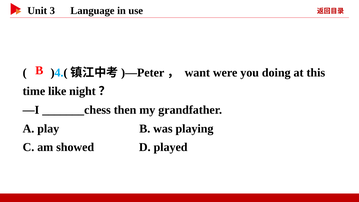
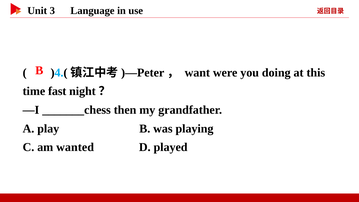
like: like -> fast (57, 91)
showed: showed -> wanted (75, 147)
